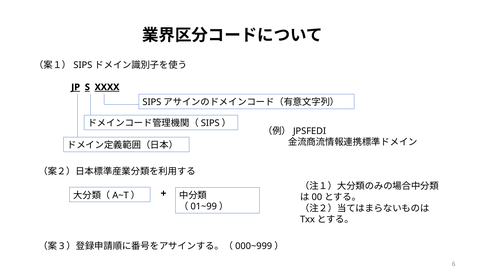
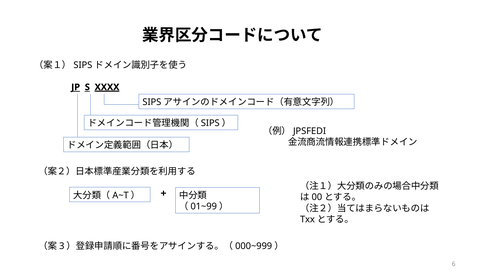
XXXX underline: none -> present (107, 87)
